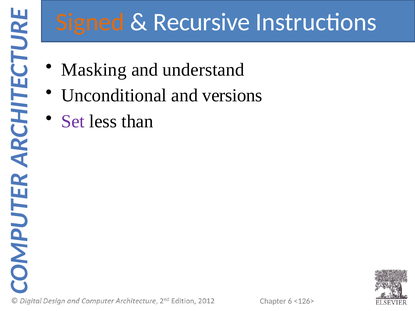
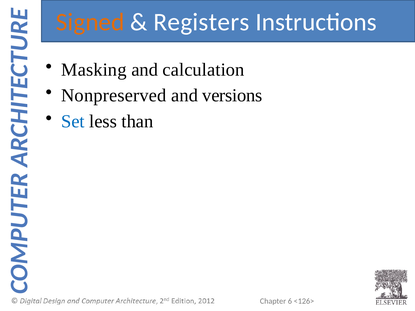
Recursive: Recursive -> Registers (201, 22)
understand: understand -> calculation (204, 70)
Unconditional: Unconditional -> Nonpreserved (114, 96)
Set colour: purple -> blue (73, 121)
